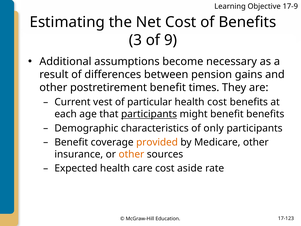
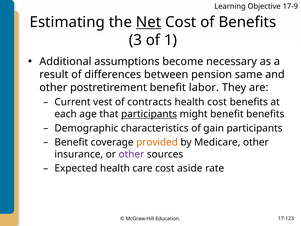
Net underline: none -> present (149, 22)
9: 9 -> 1 (171, 40)
gains: gains -> same (249, 74)
times: times -> labor (204, 88)
particular: particular -> contracts (150, 102)
only: only -> gain (214, 128)
other colour: orange -> purple (131, 154)
